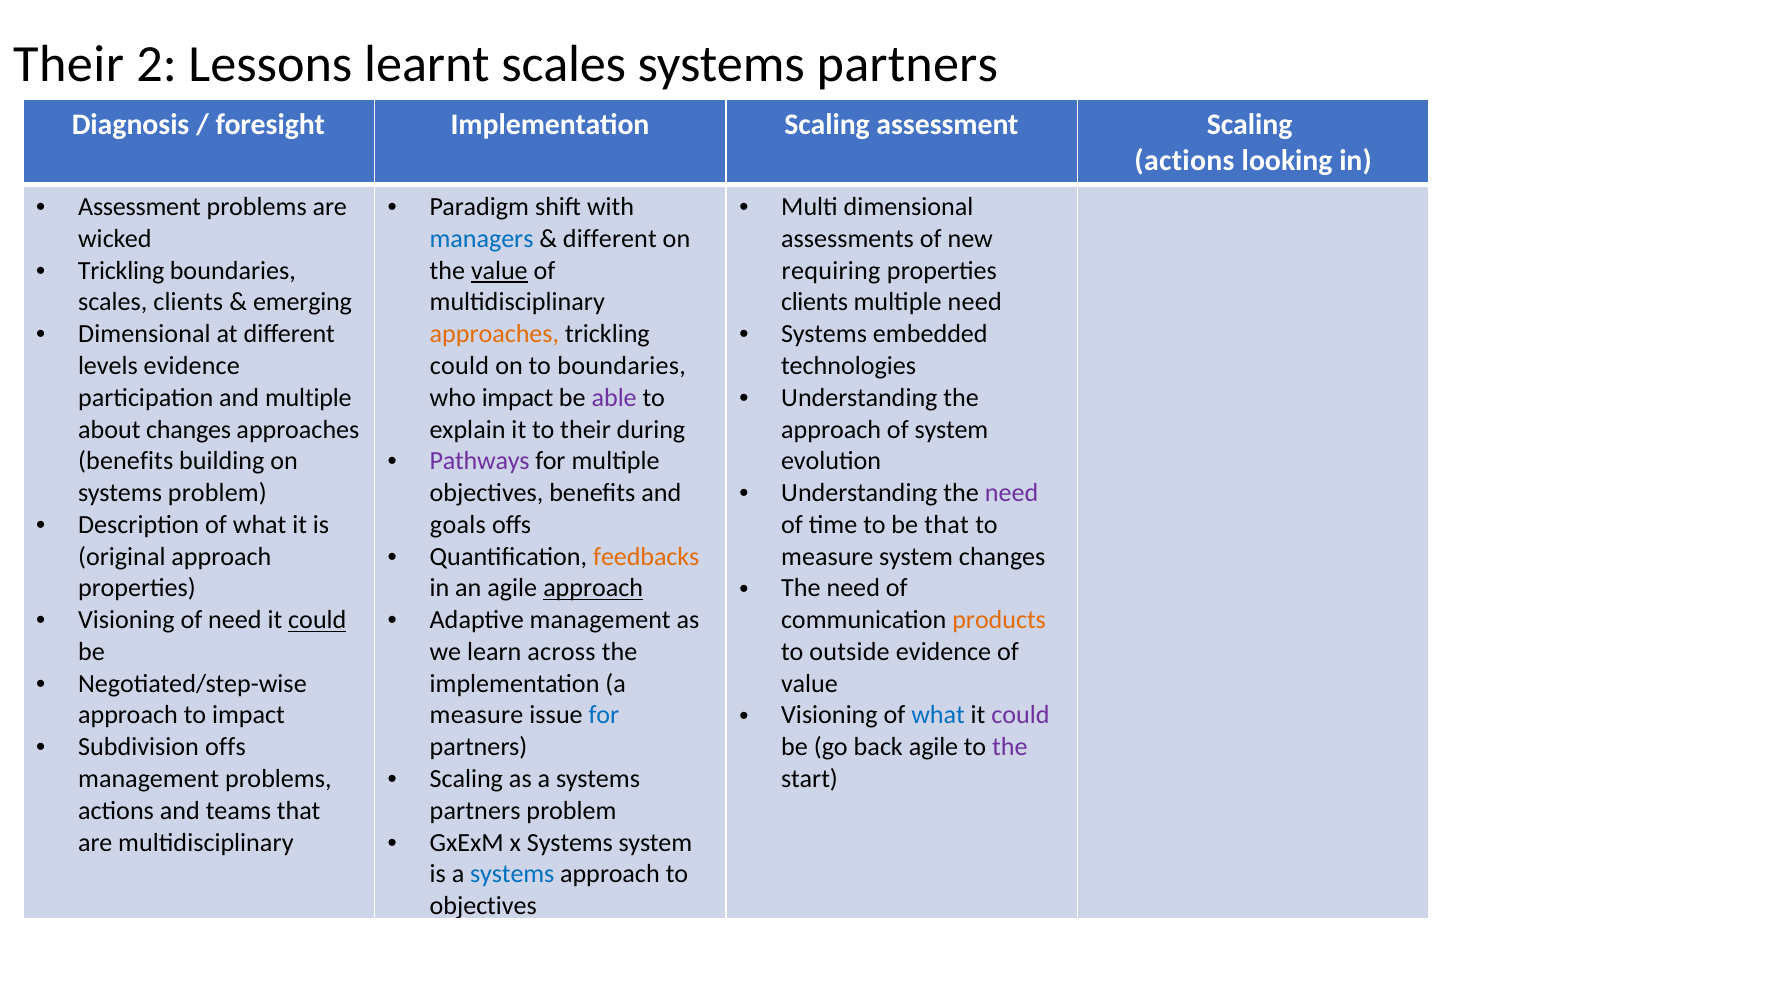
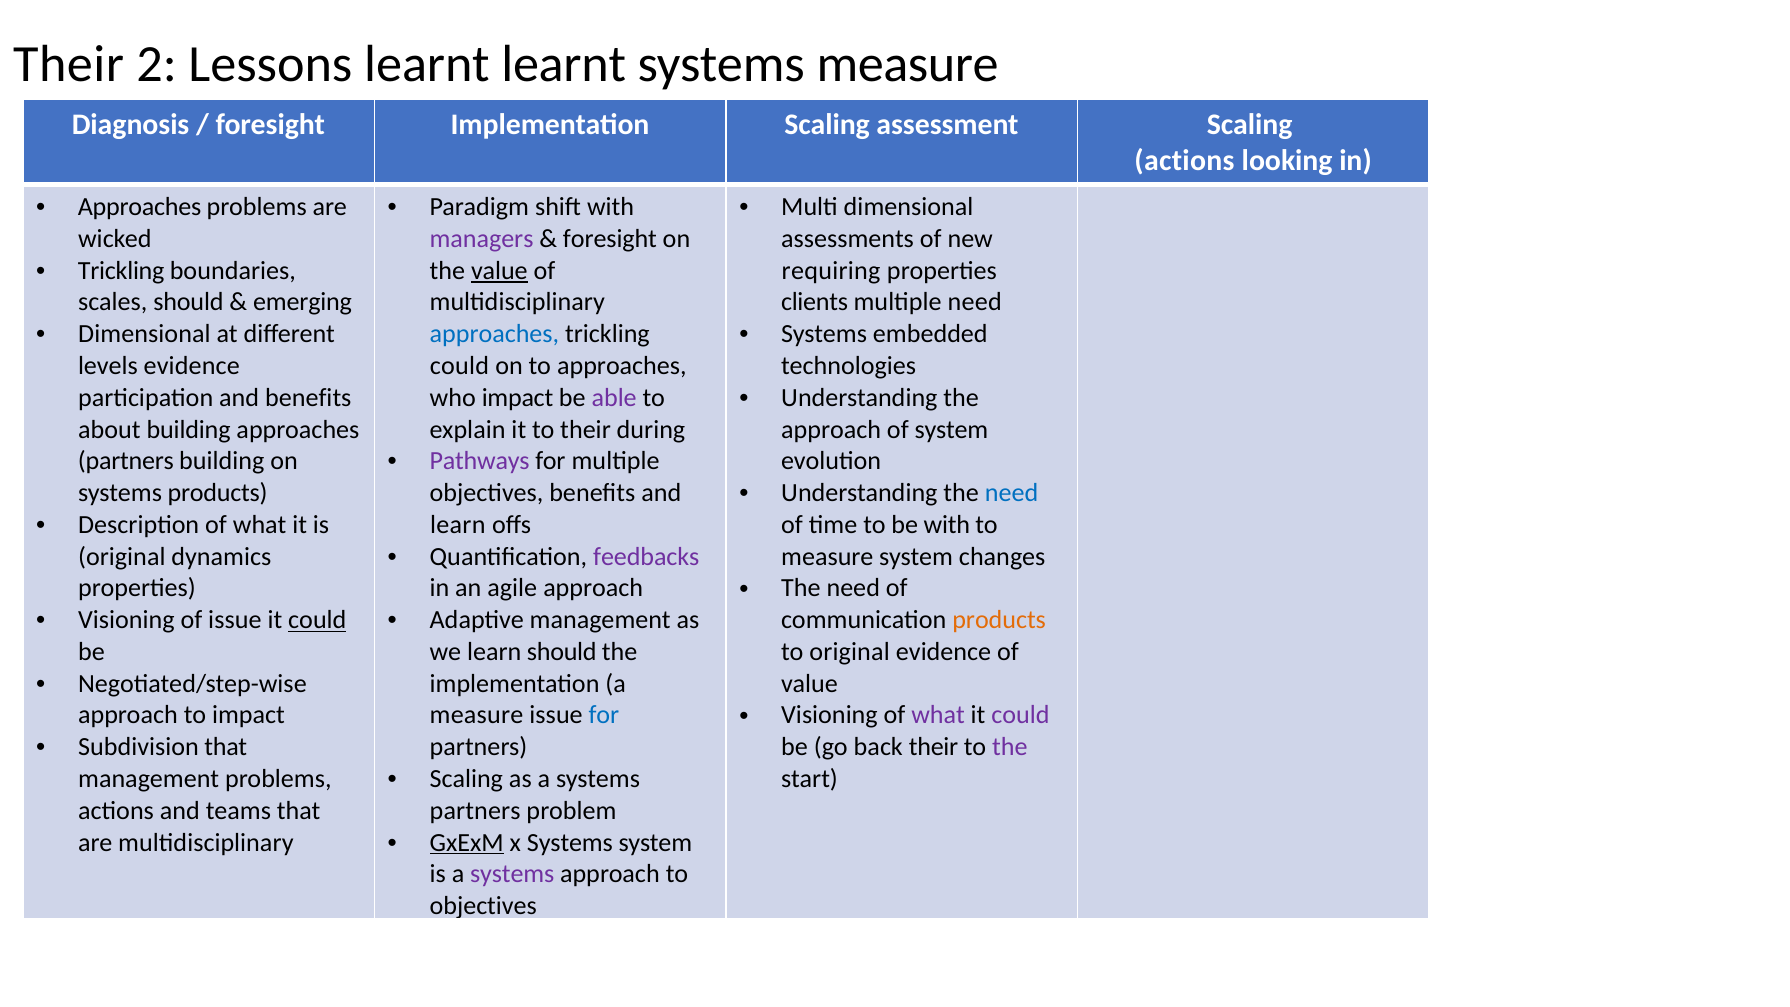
learnt scales: scales -> learnt (564, 64)
partners: partners -> measure (908, 64)
Assessment: Assessment -> Approaches (140, 207)
managers colour: blue -> purple (482, 239)
different: different -> foresight (610, 239)
scales clients: clients -> should (188, 302)
approaches colour: orange -> blue (494, 334)
to boundaries: boundaries -> approaches (622, 366)
and multiple: multiple -> benefits (308, 398)
about changes: changes -> building (189, 429)
benefits: benefits -> partners (126, 461)
need colour: purple -> blue (1012, 493)
systems problem: problem -> products (218, 493)
goals: goals -> learn (458, 525)
be that: that -> with (947, 525)
feedbacks colour: orange -> purple (646, 556)
original approach: approach -> dynamics (221, 556)
approach underline: present -> none (593, 588)
of need: need -> issue (235, 620)
learn across: across -> should (562, 652)
to outside: outside -> original (850, 652)
what colour: blue -> purple (938, 715)
Subdivision offs: offs -> that (226, 747)
back agile: agile -> their (934, 747)
GxExM underline: none -> present (467, 842)
systems colour: blue -> purple (512, 874)
